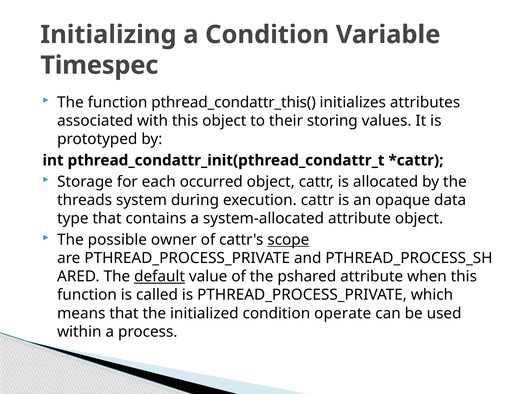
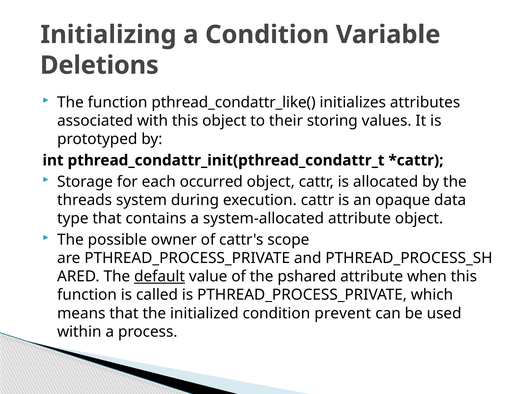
Timespec: Timespec -> Deletions (99, 65)
pthread_condattr_this(: pthread_condattr_this( -> pthread_condattr_like( (234, 102)
scope underline: present -> none (288, 240)
operate: operate -> prevent (343, 313)
